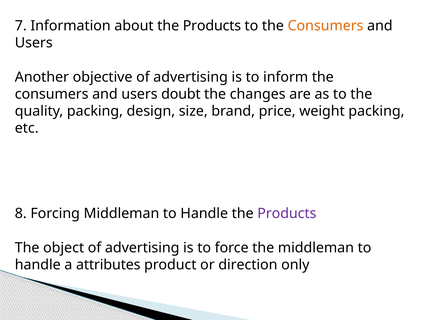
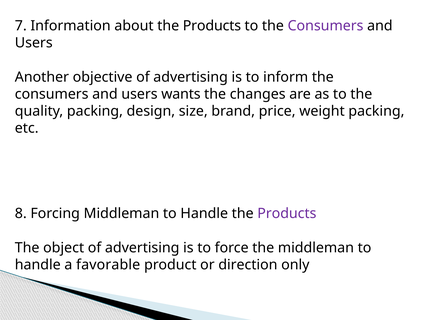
Consumers colour: orange -> purple (326, 26)
doubt: doubt -> wants (181, 94)
attributes: attributes -> favorable (108, 264)
